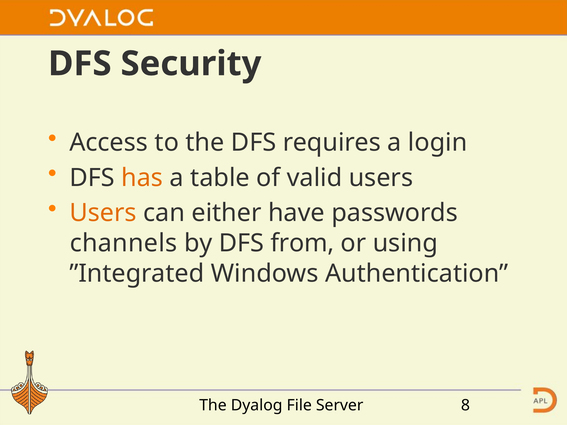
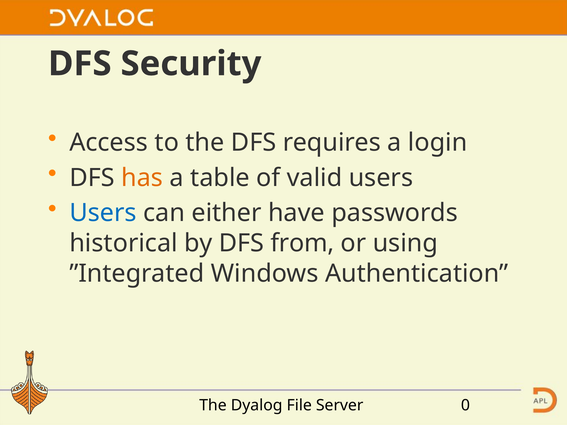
Users colour: orange -> blue (103, 213)
channels: channels -> historical (124, 243)
8: 8 -> 0 (465, 406)
